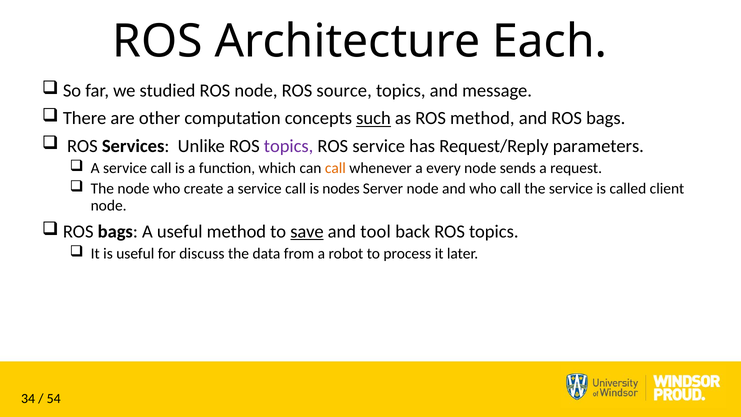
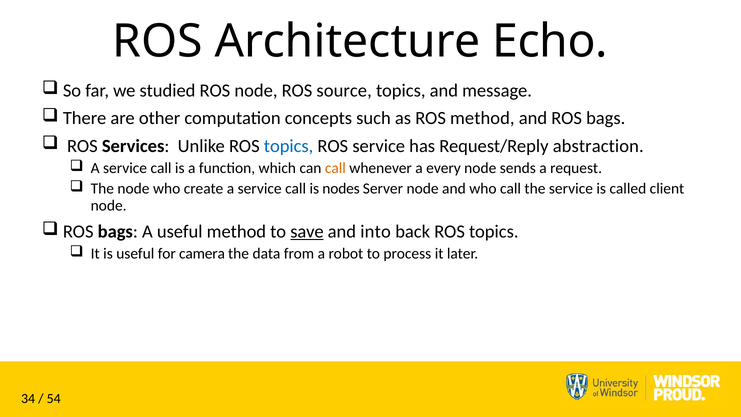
Each: Each -> Echo (550, 41)
such underline: present -> none (374, 118)
topics colour: purple -> blue (289, 146)
parameters: parameters -> abstraction (598, 146)
tool: tool -> into (376, 232)
discuss: discuss -> camera (202, 254)
